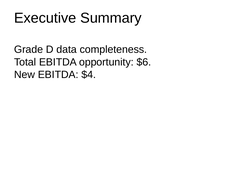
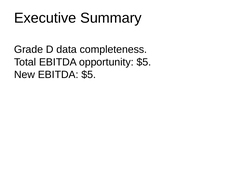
opportunity $6: $6 -> $5 (144, 62)
EBITDA $4: $4 -> $5 (89, 74)
